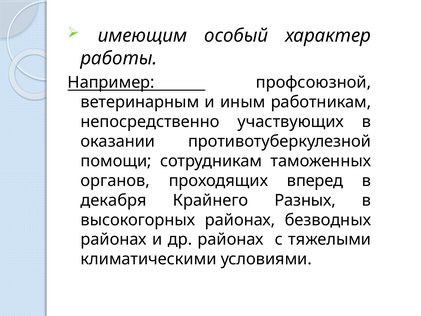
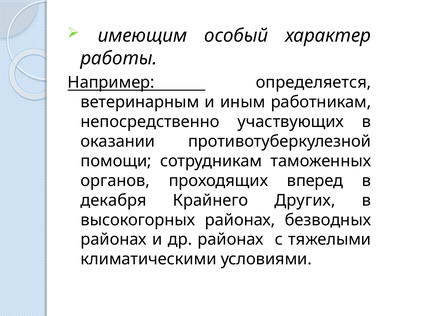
профсоюзной: профсоюзной -> определяется (313, 83)
Разных: Разных -> Других (305, 200)
